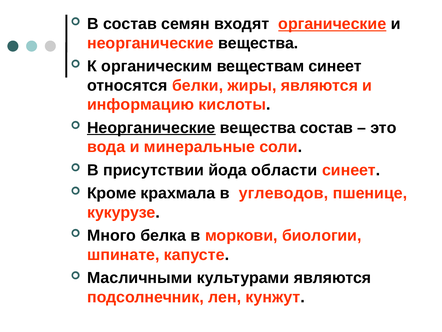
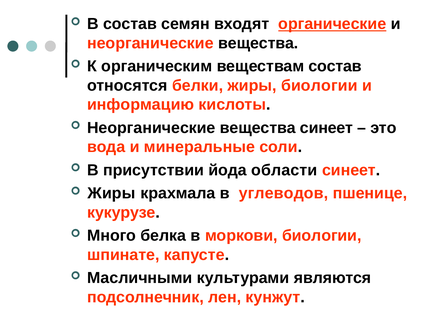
веществам синеет: синеет -> состав (335, 66)
жиры являются: являются -> биологии (319, 85)
Неорганические underline: present -> none (151, 128)
вещества состав: состав -> синеет (327, 128)
Кроме: Кроме -> Жиры (111, 193)
